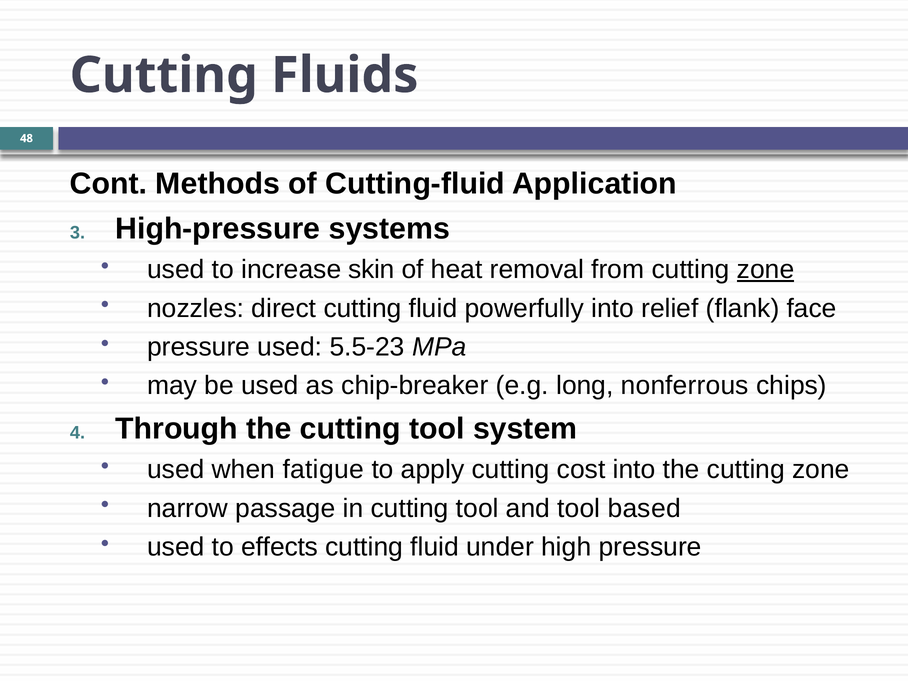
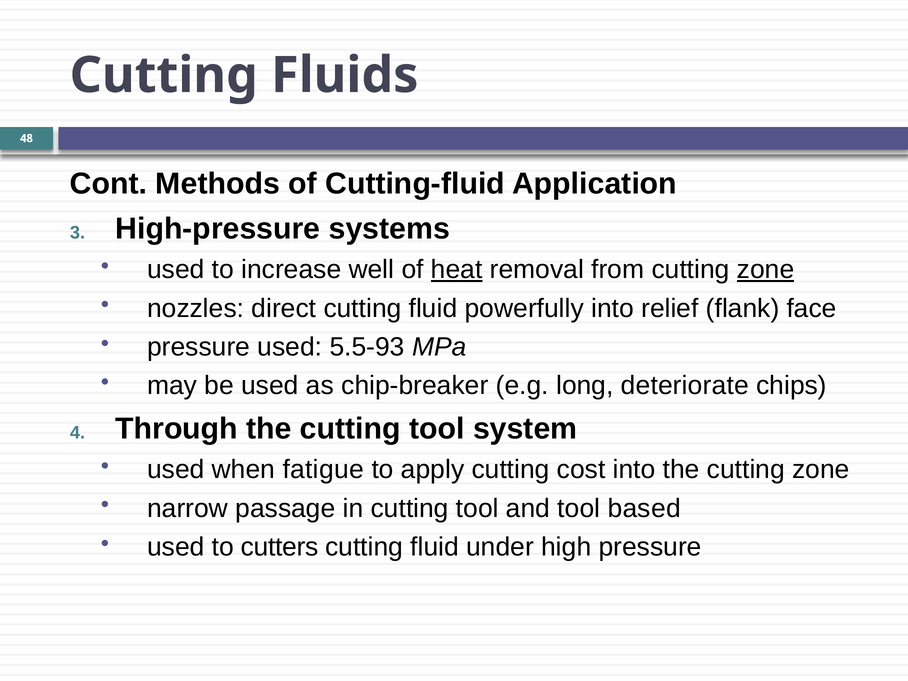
skin: skin -> well (371, 270)
heat underline: none -> present (457, 270)
5.5-23: 5.5-23 -> 5.5-93 (367, 347)
nonferrous: nonferrous -> deteriorate (685, 386)
effects: effects -> cutters (280, 547)
